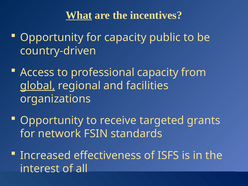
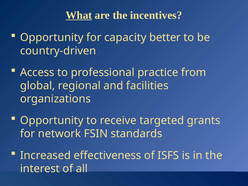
public: public -> better (165, 38)
professional capacity: capacity -> practice (158, 72)
global underline: present -> none (38, 86)
